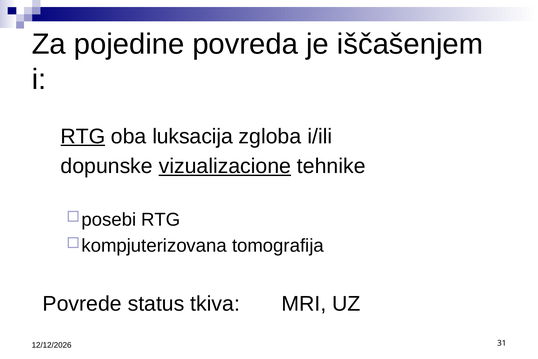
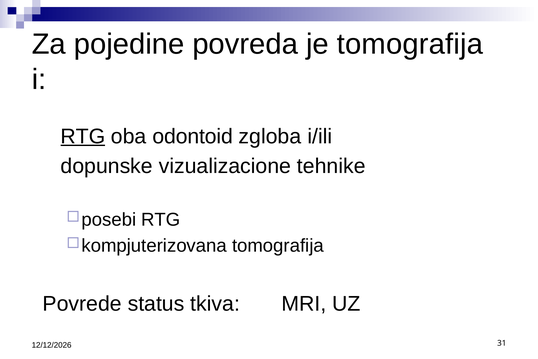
je iščašenjem: iščašenjem -> tomografija (410, 44)
luksacija: luksacija -> odontoid (193, 136)
vizualizacione underline: present -> none (225, 166)
